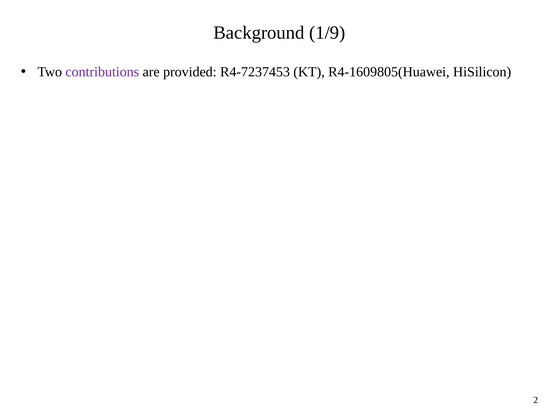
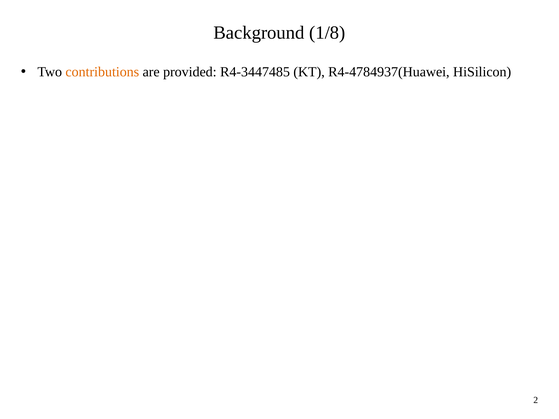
1/9: 1/9 -> 1/8 (327, 33)
contributions colour: purple -> orange (102, 72)
R4-7237453: R4-7237453 -> R4-3447485 (255, 72)
R4-1609805(Huawei: R4-1609805(Huawei -> R4-4784937(Huawei (389, 72)
